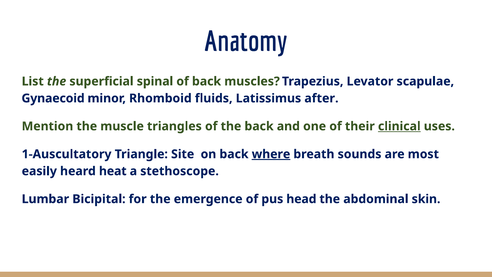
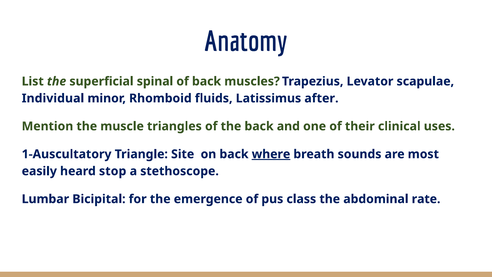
Gynaecoid: Gynaecoid -> Individual (53, 98)
clinical underline: present -> none (399, 126)
heat: heat -> stop (113, 171)
head: head -> class (301, 199)
skin: skin -> rate (426, 199)
